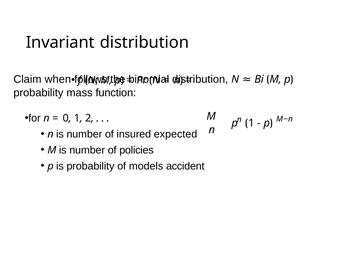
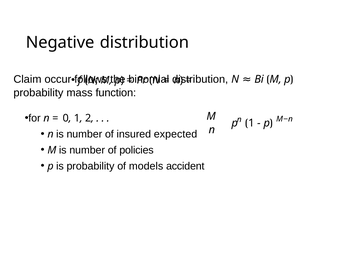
Invariant: Invariant -> Negative (60, 42)
when: when -> occur (58, 79)
